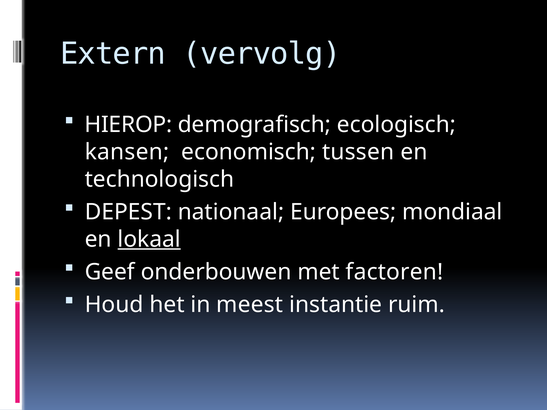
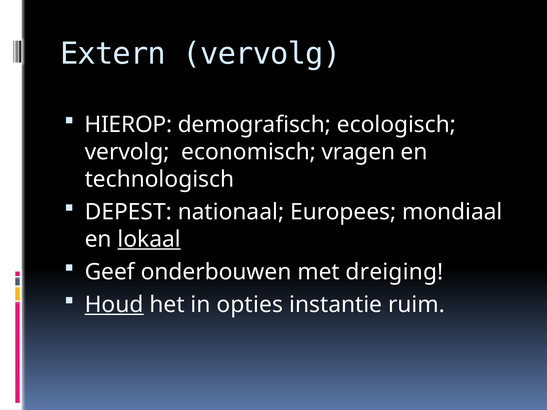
kansen: kansen -> vervolg (127, 152)
tussen: tussen -> vragen (358, 152)
factoren: factoren -> dreiging (395, 272)
Houd underline: none -> present (114, 305)
meest: meest -> opties (250, 305)
